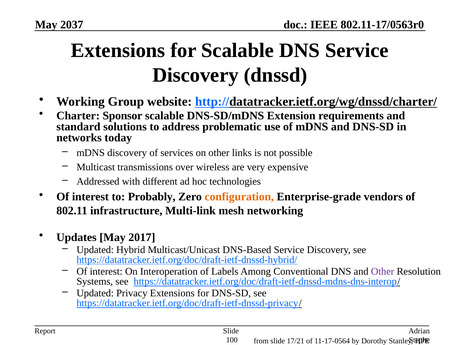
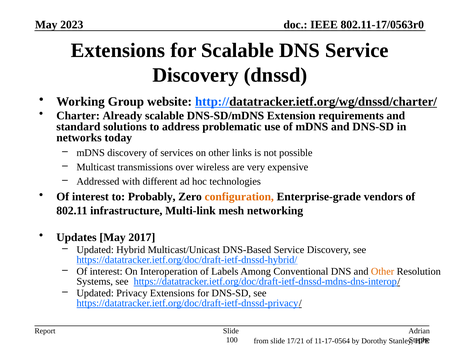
2037: 2037 -> 2023 (72, 25)
Sponsor: Sponsor -> Already (122, 116)
Other colour: purple -> orange (383, 272)
